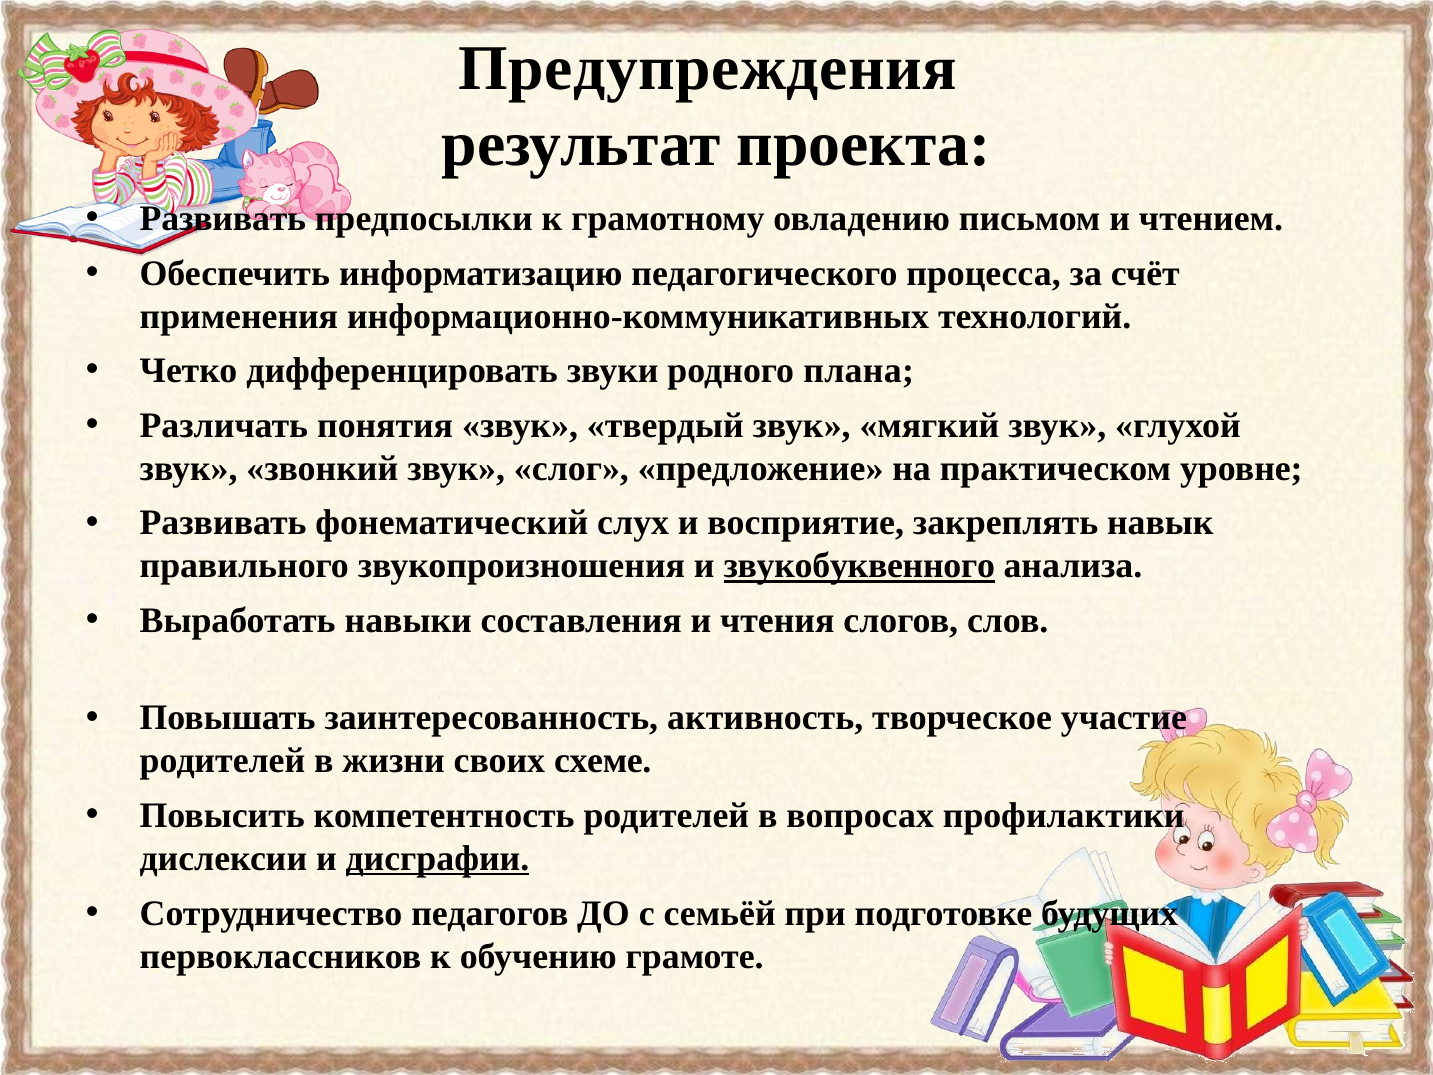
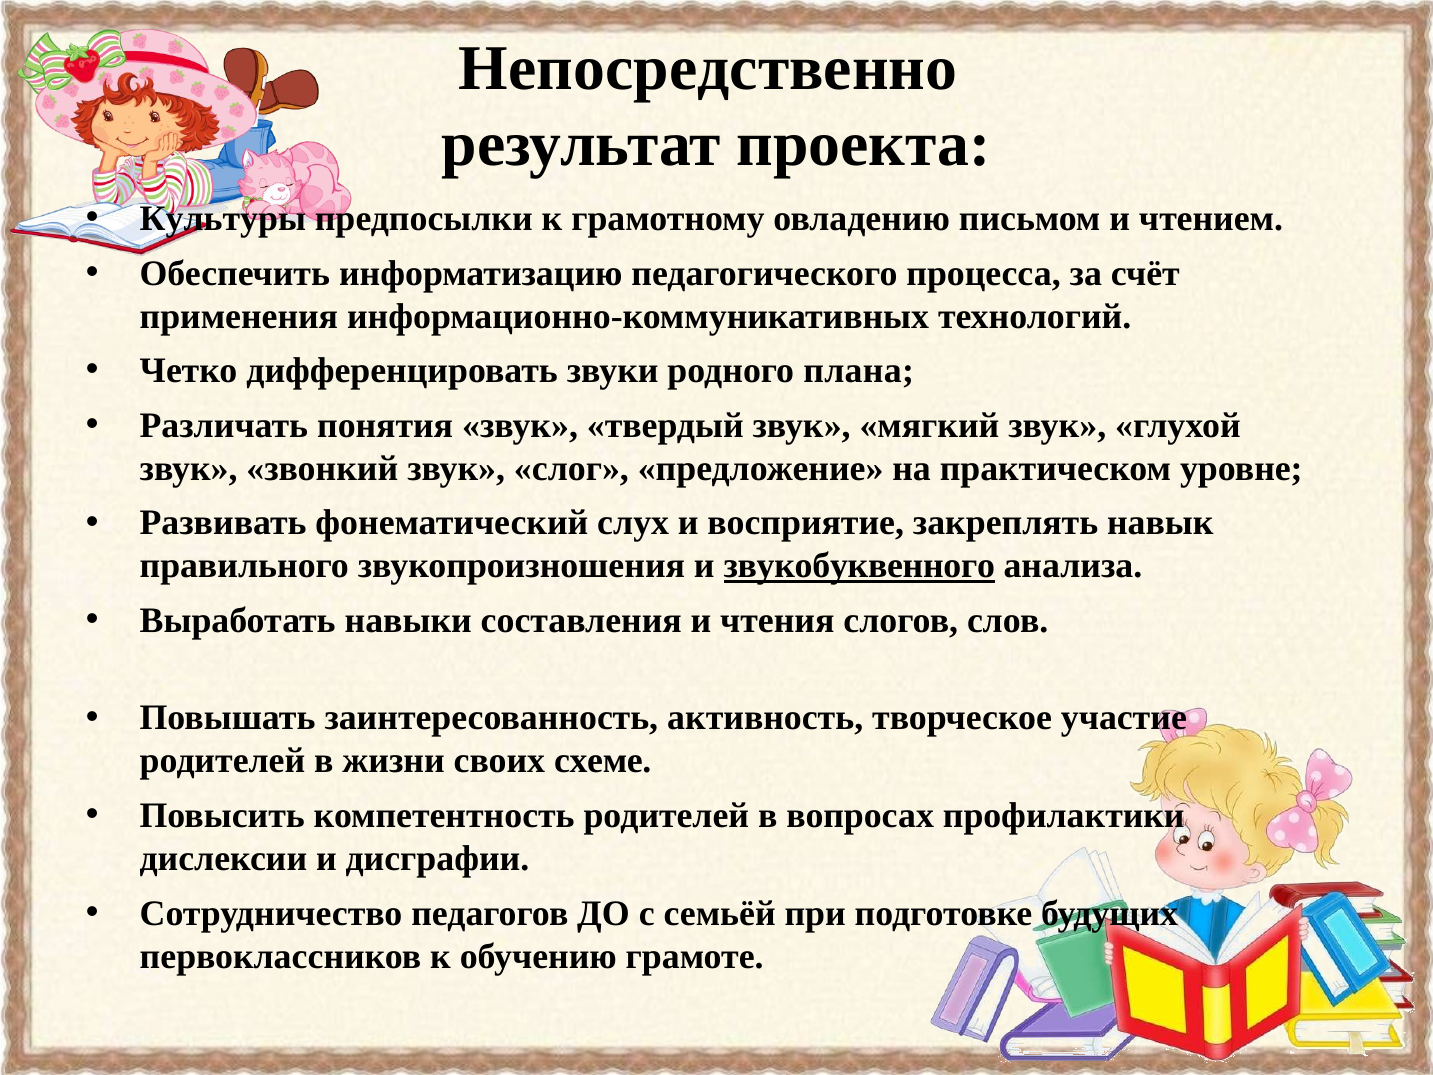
Предупреждения: Предупреждения -> Непосредственно (708, 68)
Развивать: Развивать -> Культуры (223, 219)
дисграфии underline: present -> none (437, 859)
